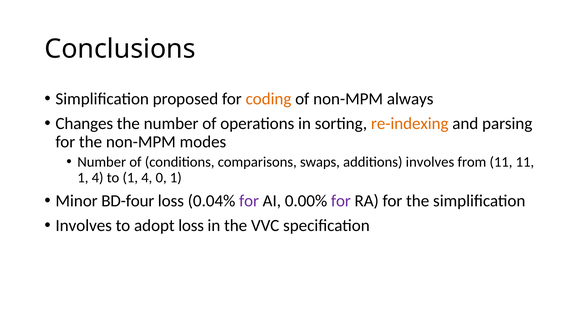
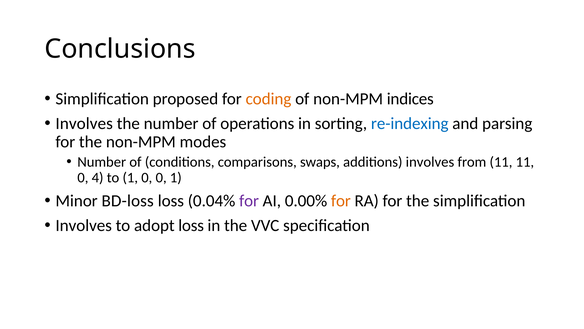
always: always -> indices (410, 99)
Changes: Changes -> Involves (84, 123)
re-indexing colour: orange -> blue (410, 123)
1: 1 -> 0 (83, 178)
to 1 4: 4 -> 0 (147, 178)
BD-four: BD-four -> BD-loss (128, 201)
for colour: purple -> orange (341, 201)
